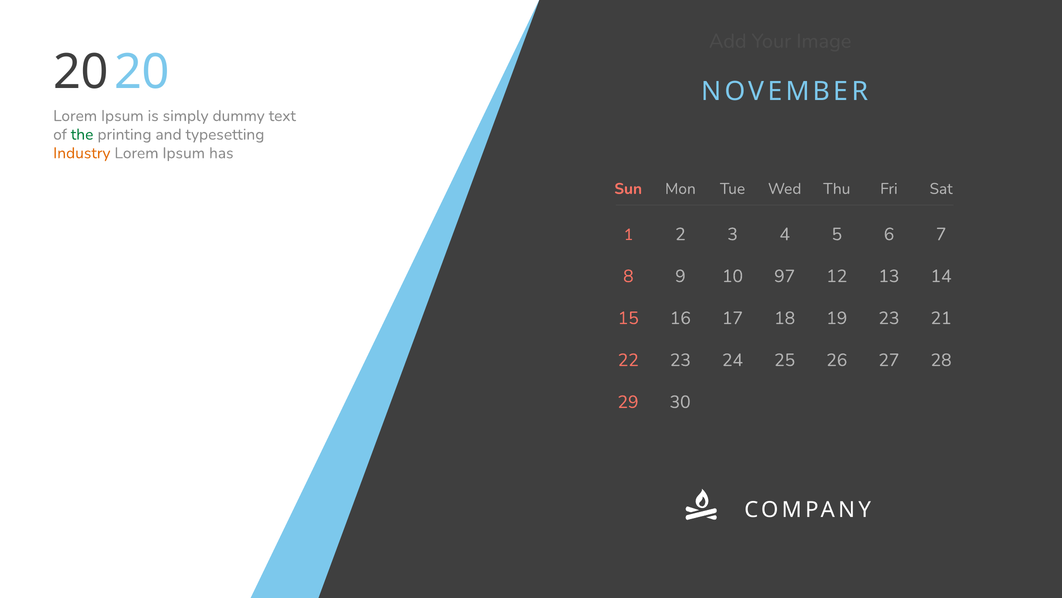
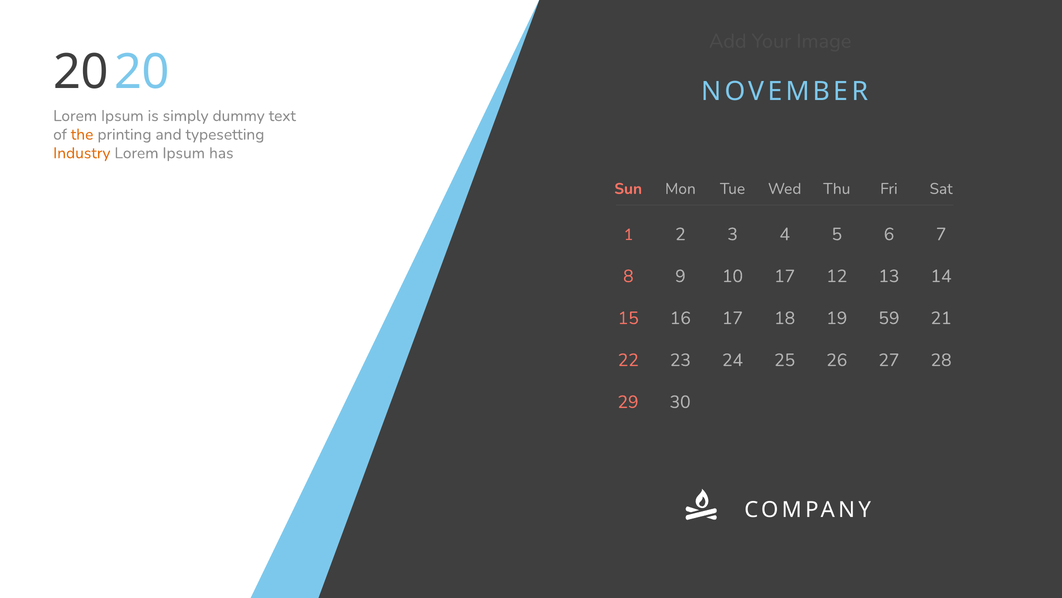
the colour: green -> orange (82, 134)
10 97: 97 -> 17 (785, 276)
19 23: 23 -> 59 (889, 318)
